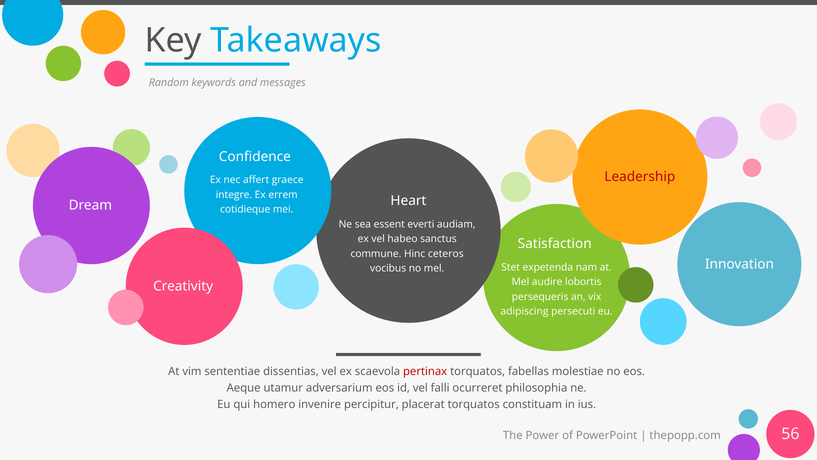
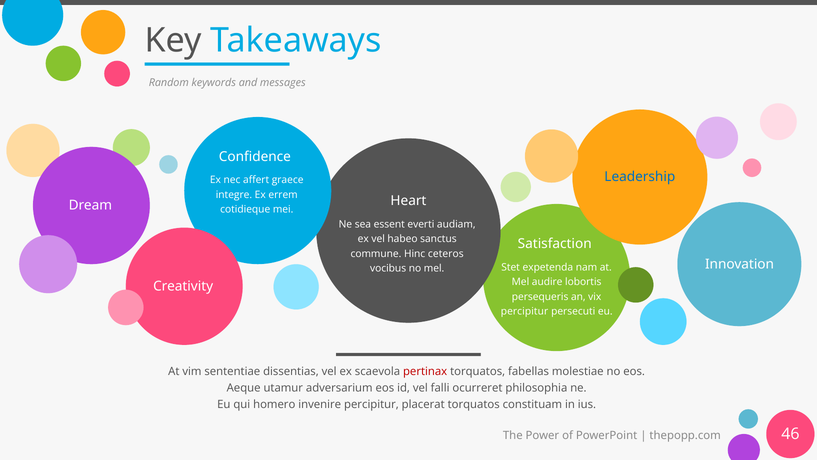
Leadership colour: red -> blue (640, 176)
adipiscing: adipiscing -> percipitur (524, 311)
56: 56 -> 46 (790, 434)
